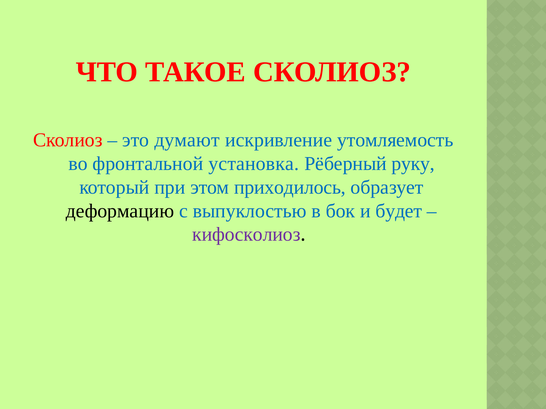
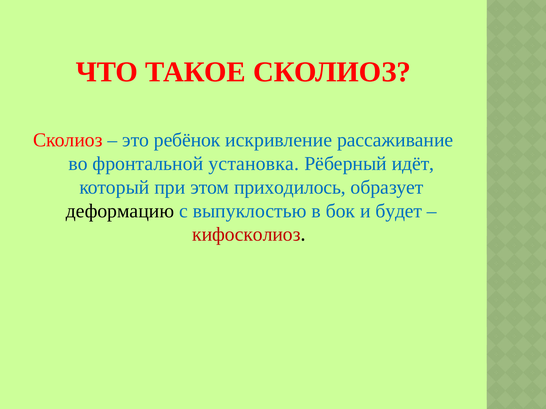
думают: думают -> ребёнок (187, 140)
утомляемость: утомляемость -> рассаживание (395, 140)
руку: руку -> идёт (413, 164)
кифосколиоз colour: purple -> red (246, 235)
